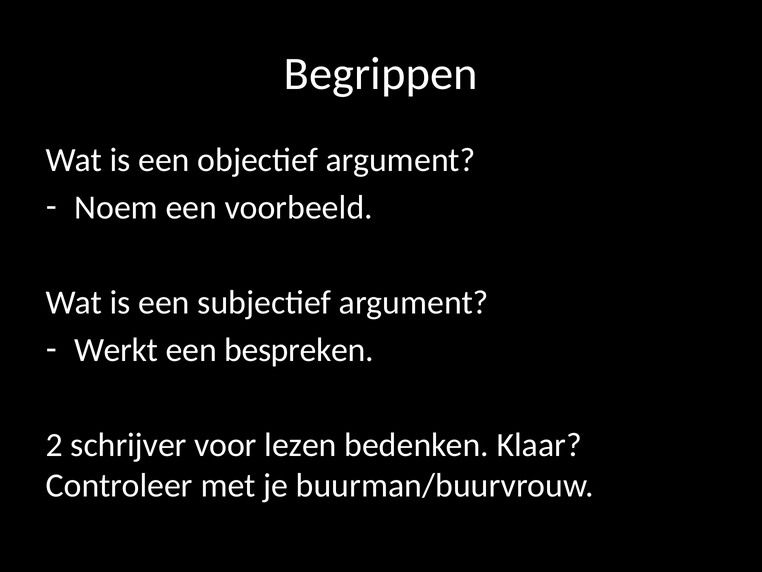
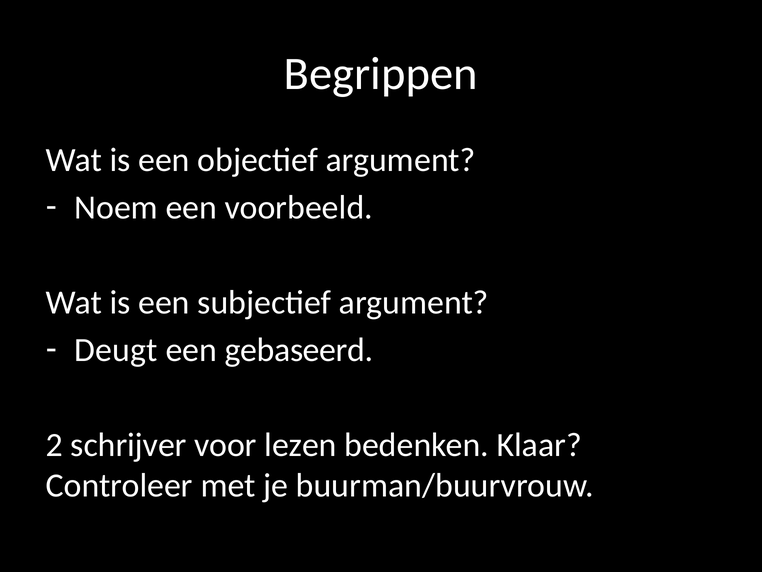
Werkt: Werkt -> Deugt (116, 350)
bespreken: bespreken -> gebaseerd (299, 350)
